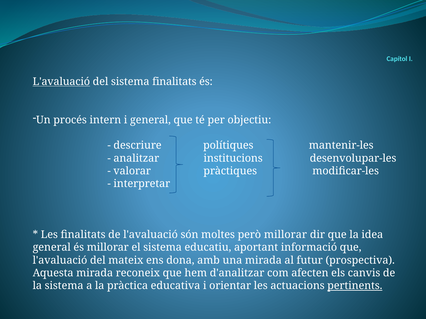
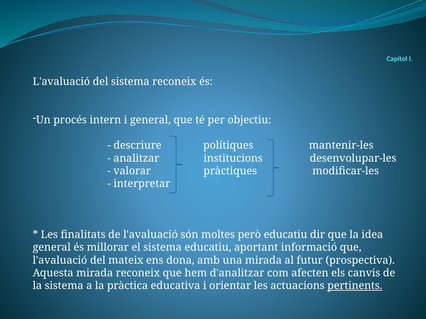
L'avaluació underline: present -> none (61, 82)
sistema finalitats: finalitats -> reconeix (174, 82)
però millorar: millorar -> educatiu (286, 235)
